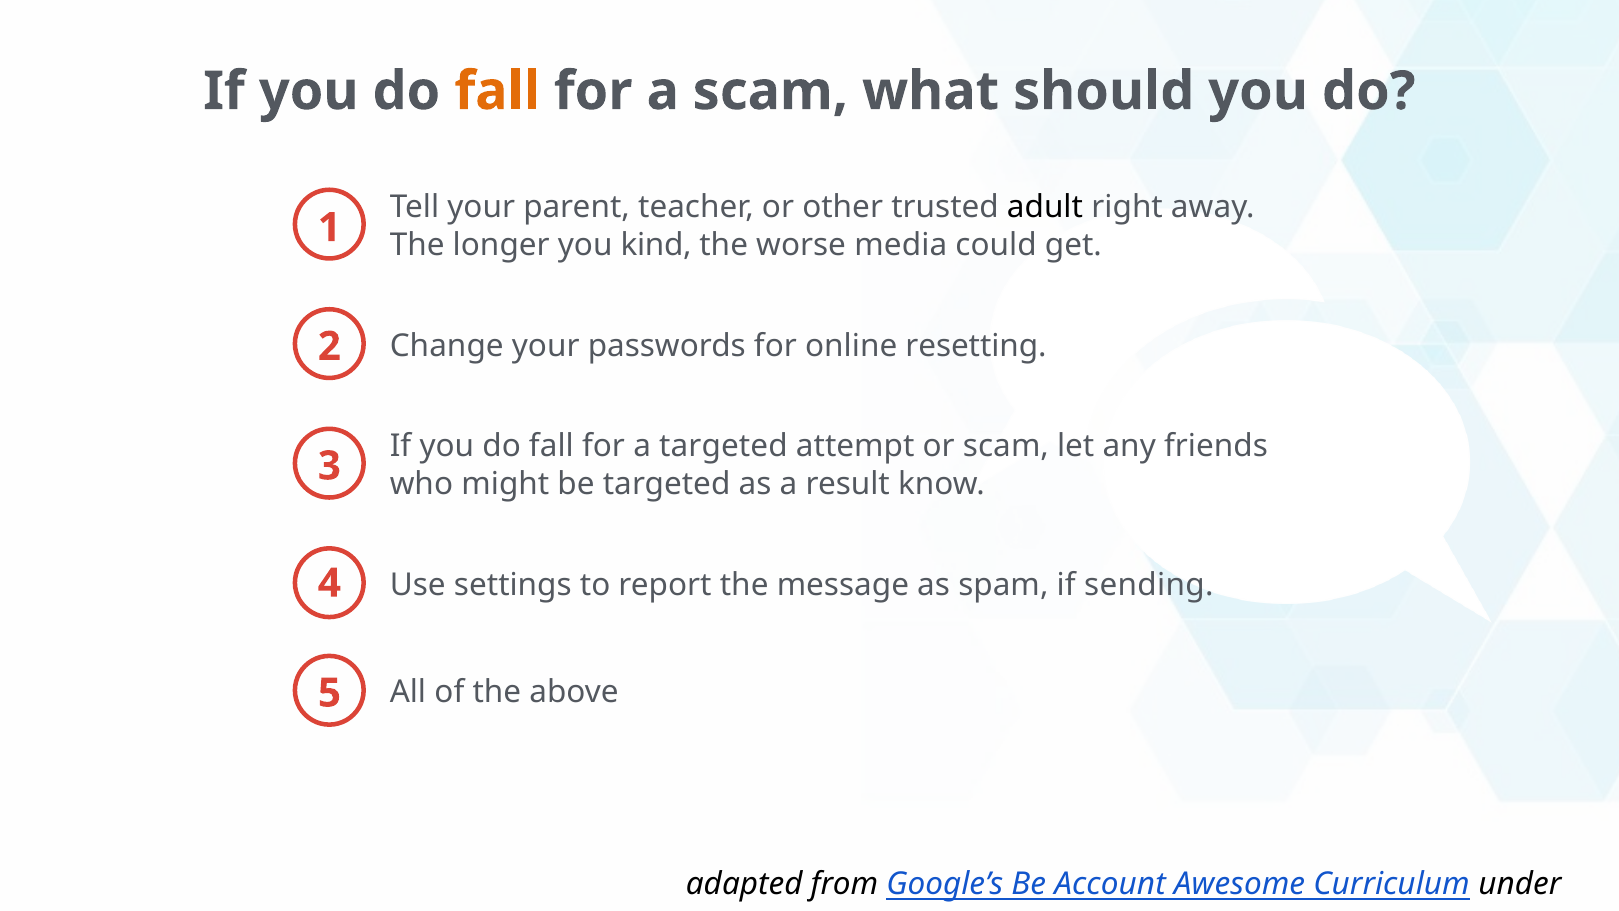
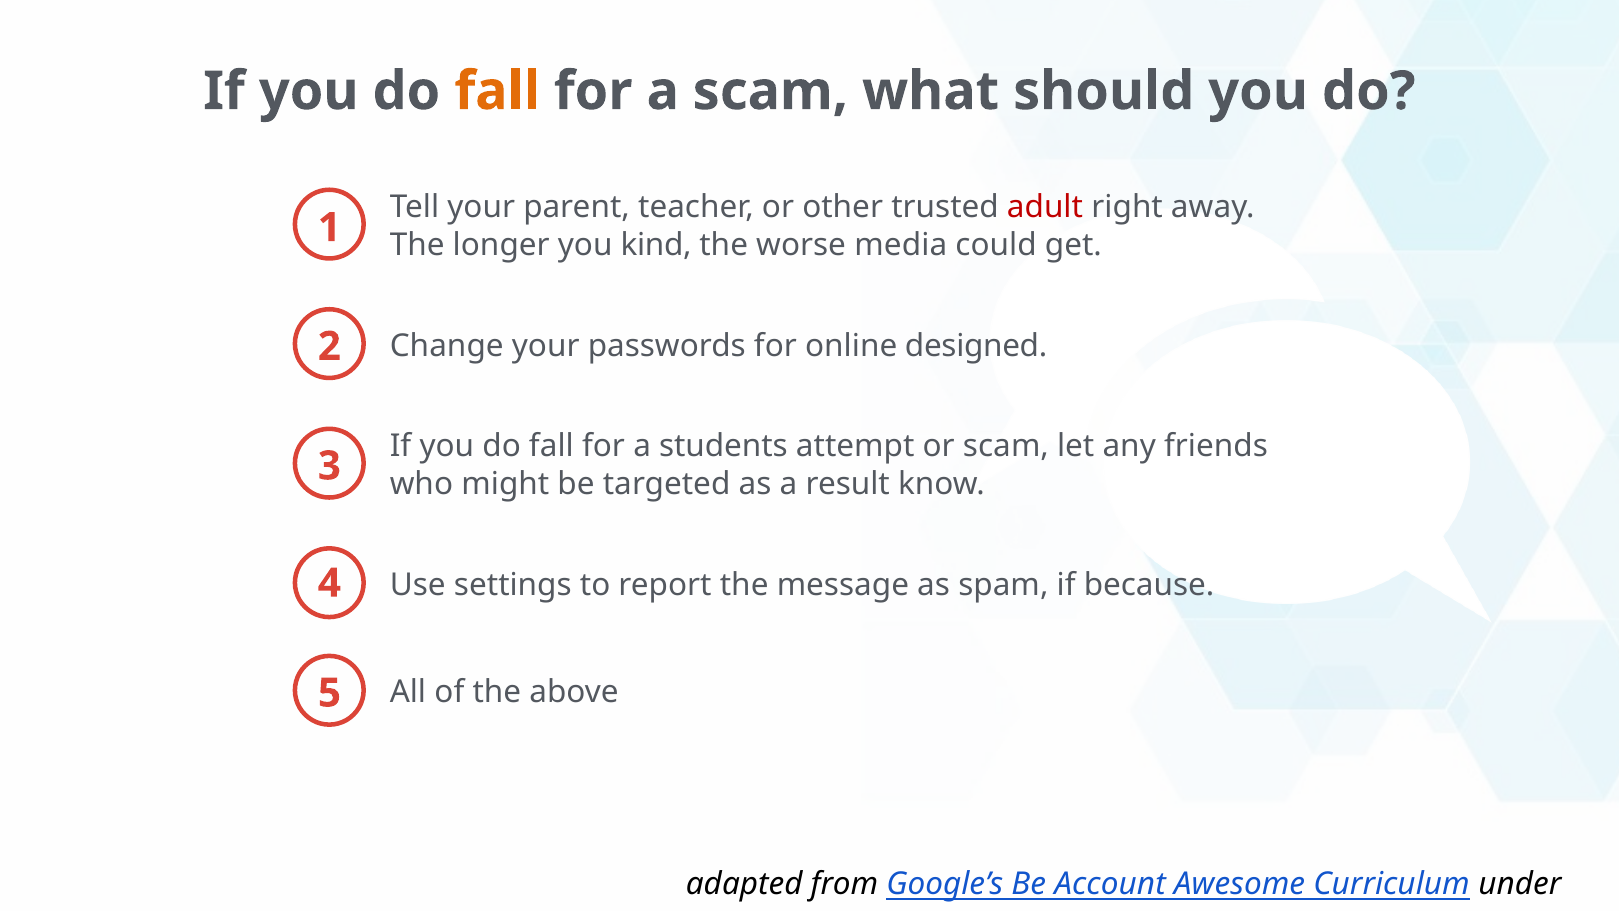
adult colour: black -> red (1045, 207)
resetting: resetting -> designed (976, 346)
a targeted: targeted -> students (723, 446)
sending: sending -> because (1149, 585)
